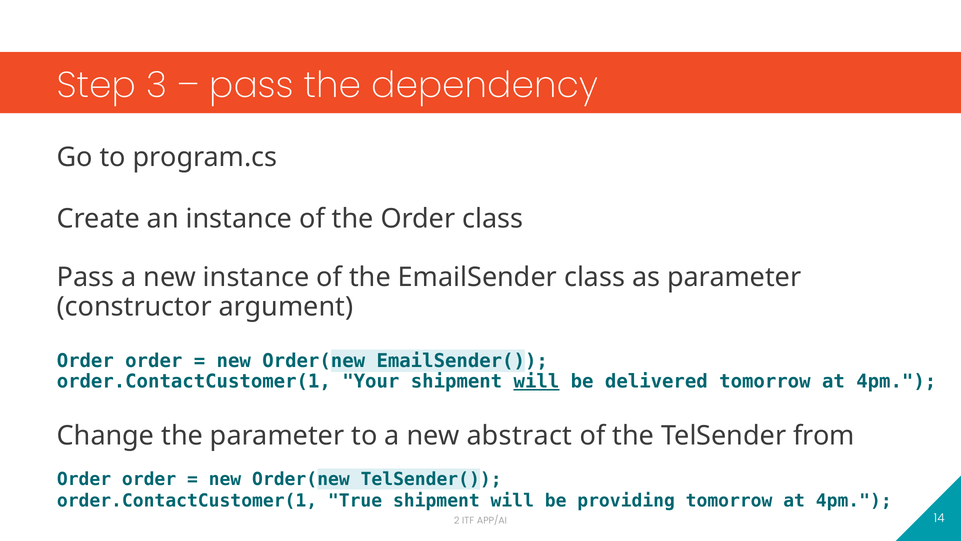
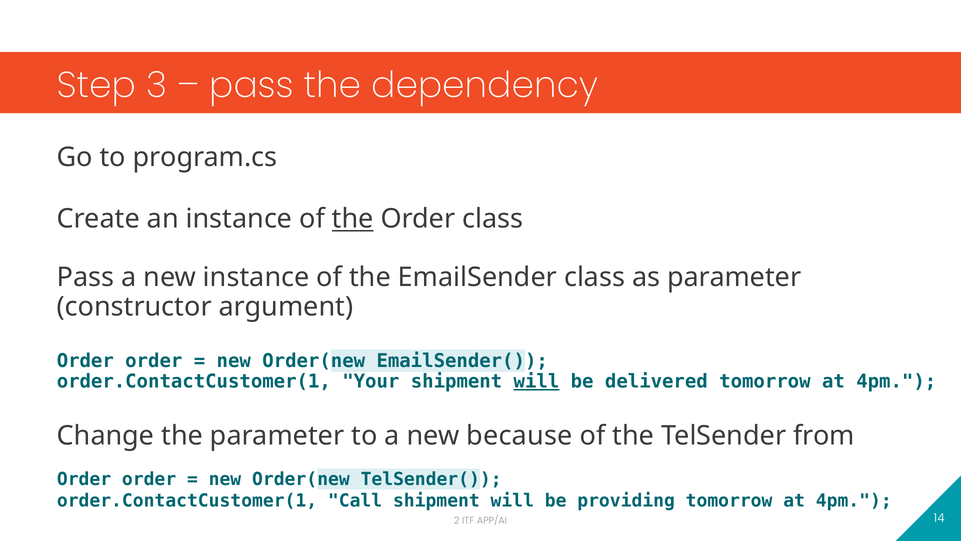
the underline: none -> present (353, 219)
abstract: abstract -> because (519, 435)
True: True -> Call (355, 500)
